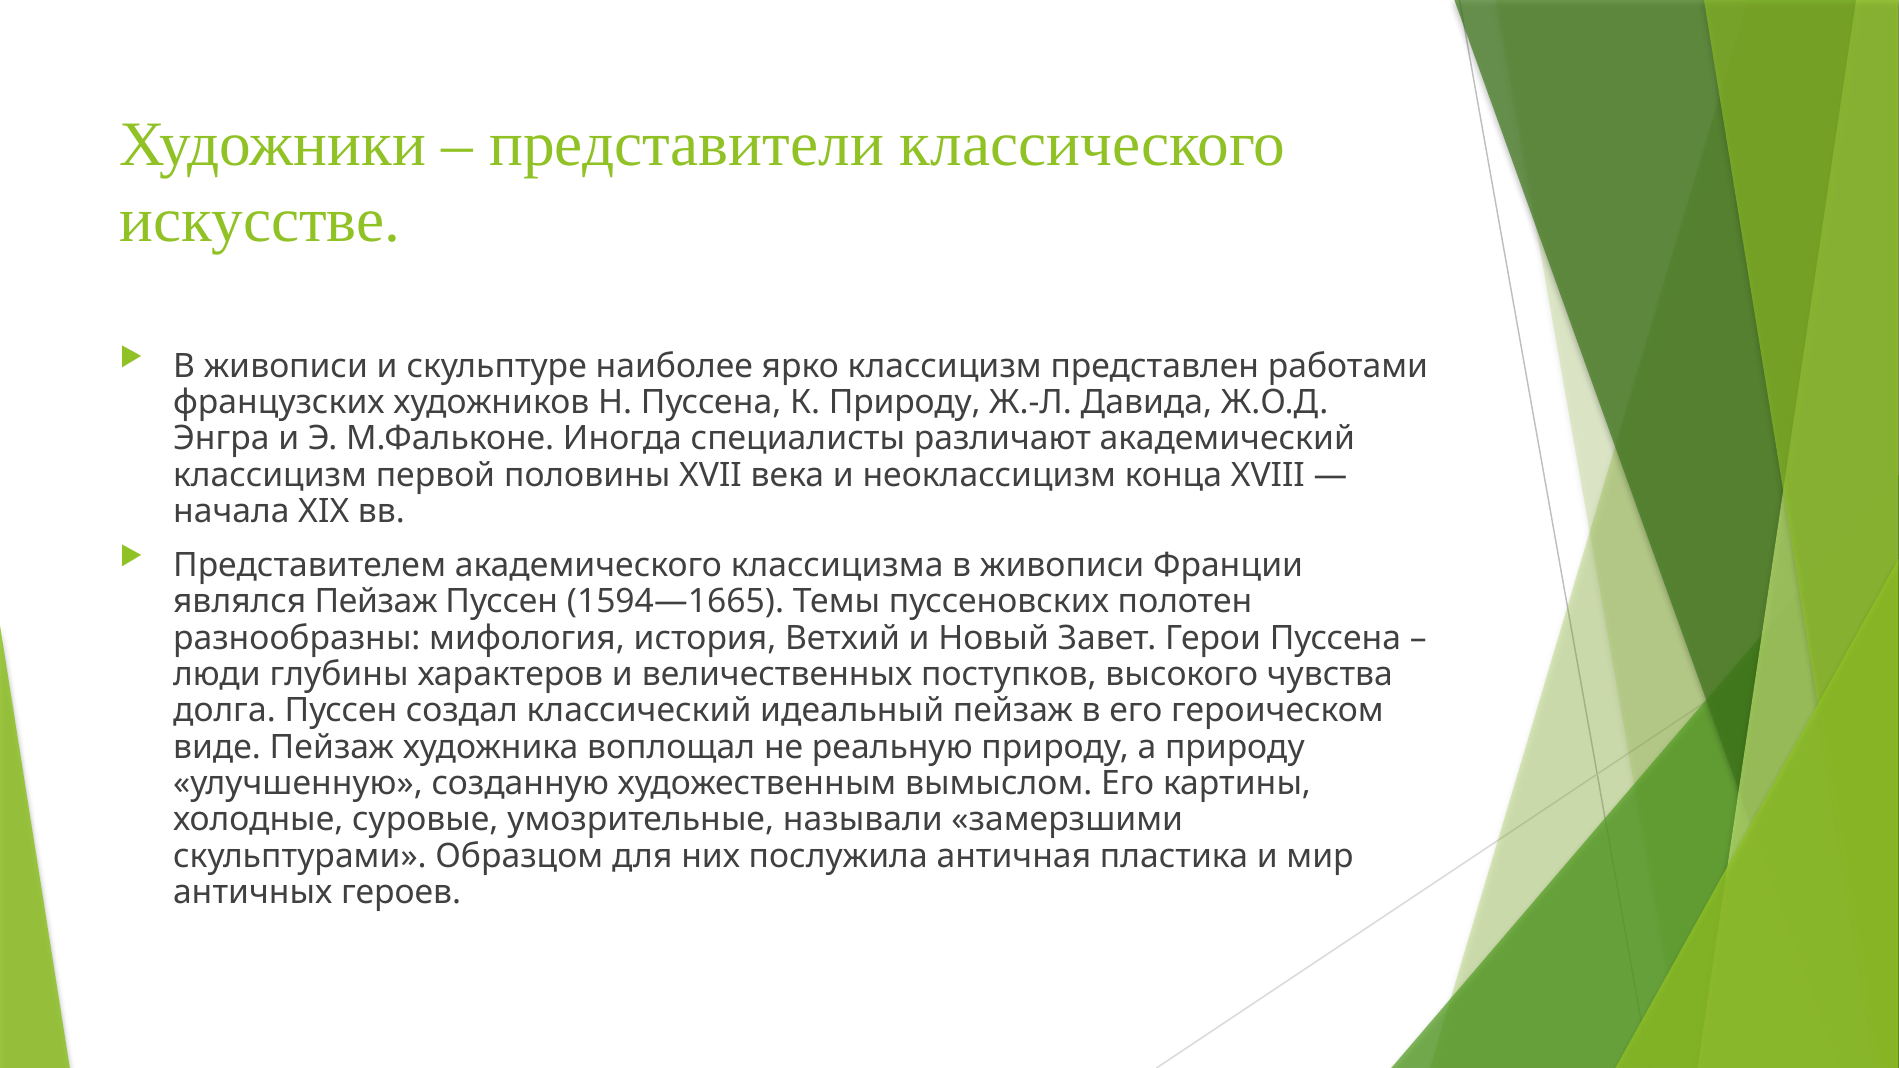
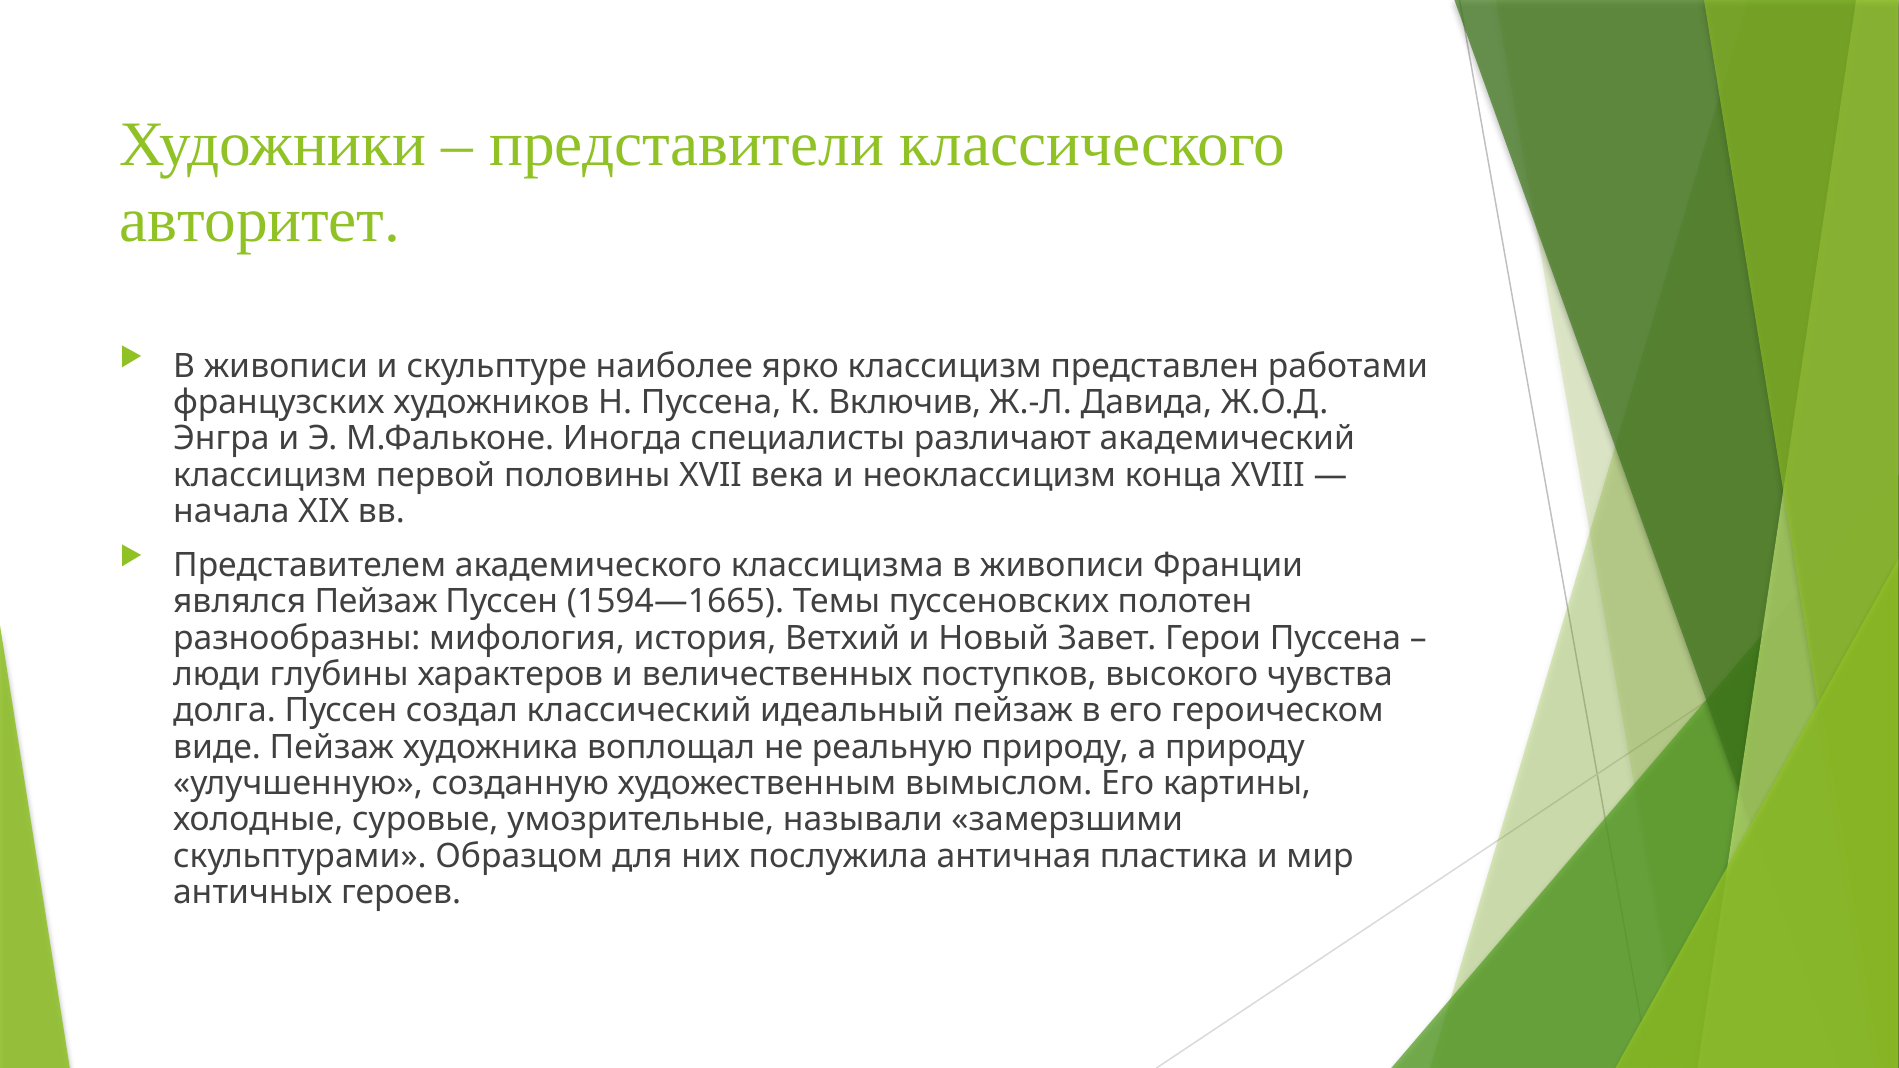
искусстве: искусстве -> авторитет (260, 221)
К Природу: Природу -> Включив (905, 403)
